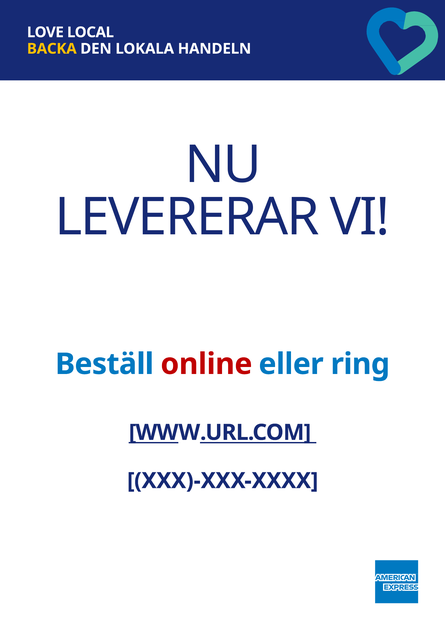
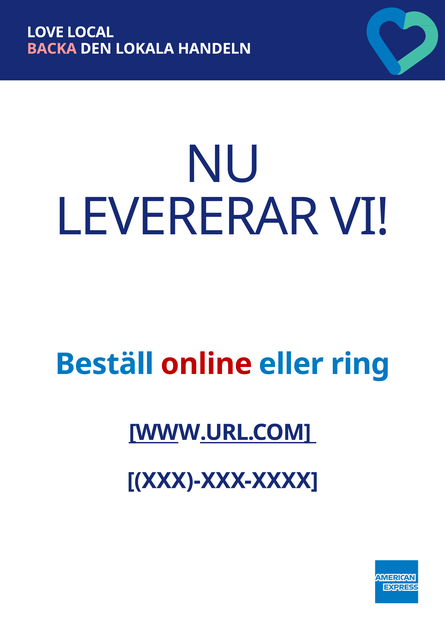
BACKA colour: yellow -> pink (52, 49)
